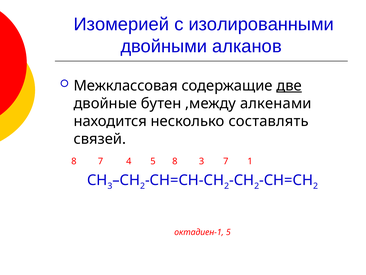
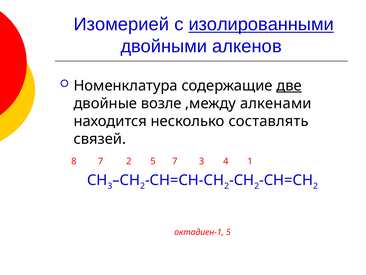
изолированными underline: none -> present (261, 24)
алканов: алканов -> алкенов (247, 46)
Межклассовая: Межклассовая -> Номенклатура (126, 86)
бутен: бутен -> возле (161, 103)
7 4: 4 -> 2 (129, 161)
5 8: 8 -> 7 (175, 161)
3 7: 7 -> 4 (226, 161)
